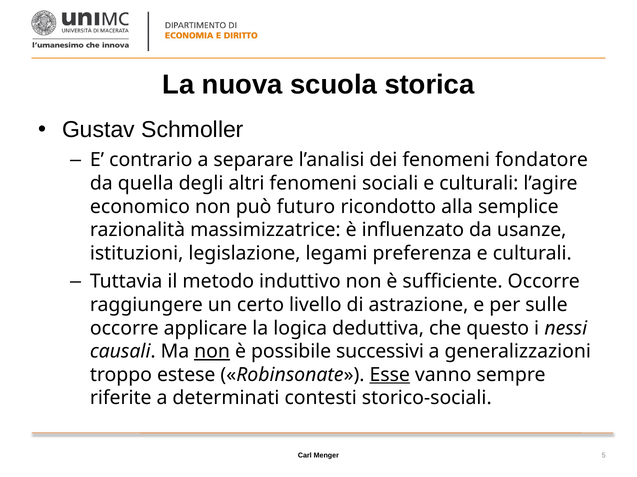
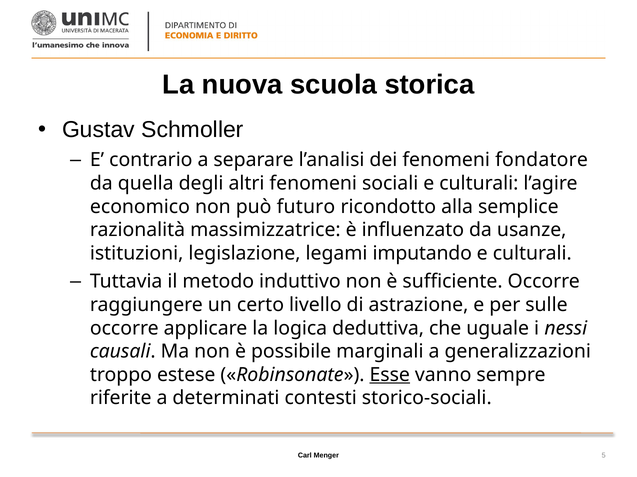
preferenza: preferenza -> imputando (422, 254)
questo: questo -> uguale (498, 329)
non underline: present -> none (212, 352)
successivi: successivi -> marginali (380, 352)
